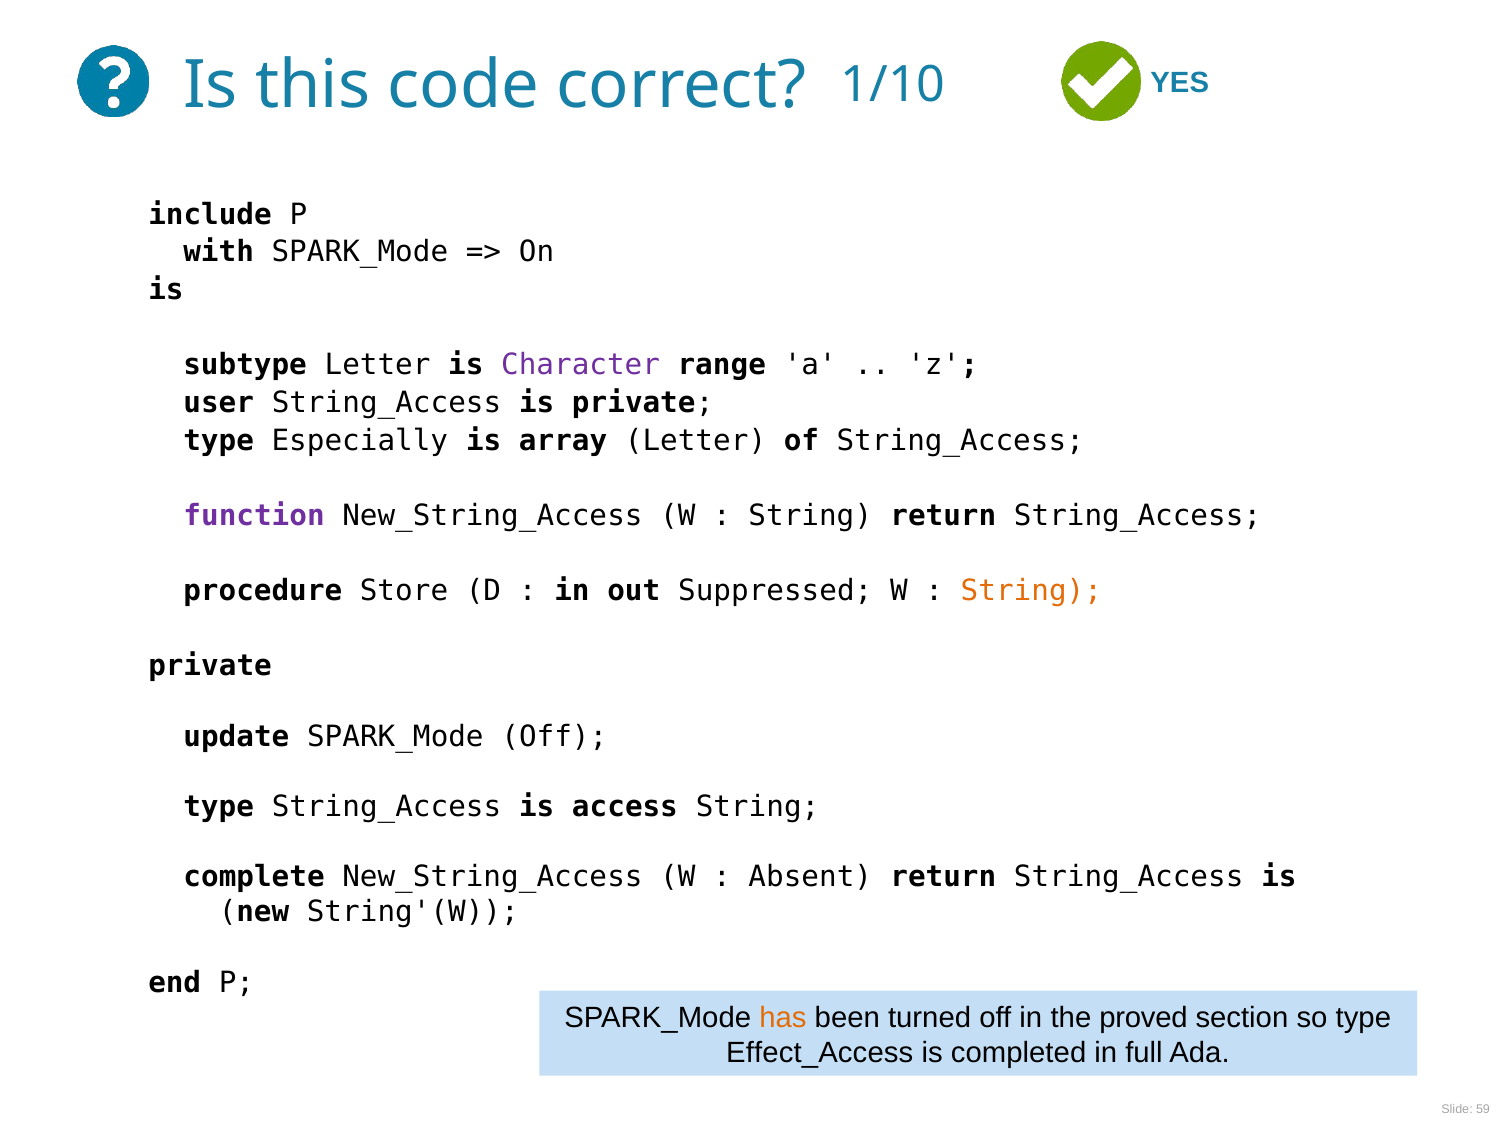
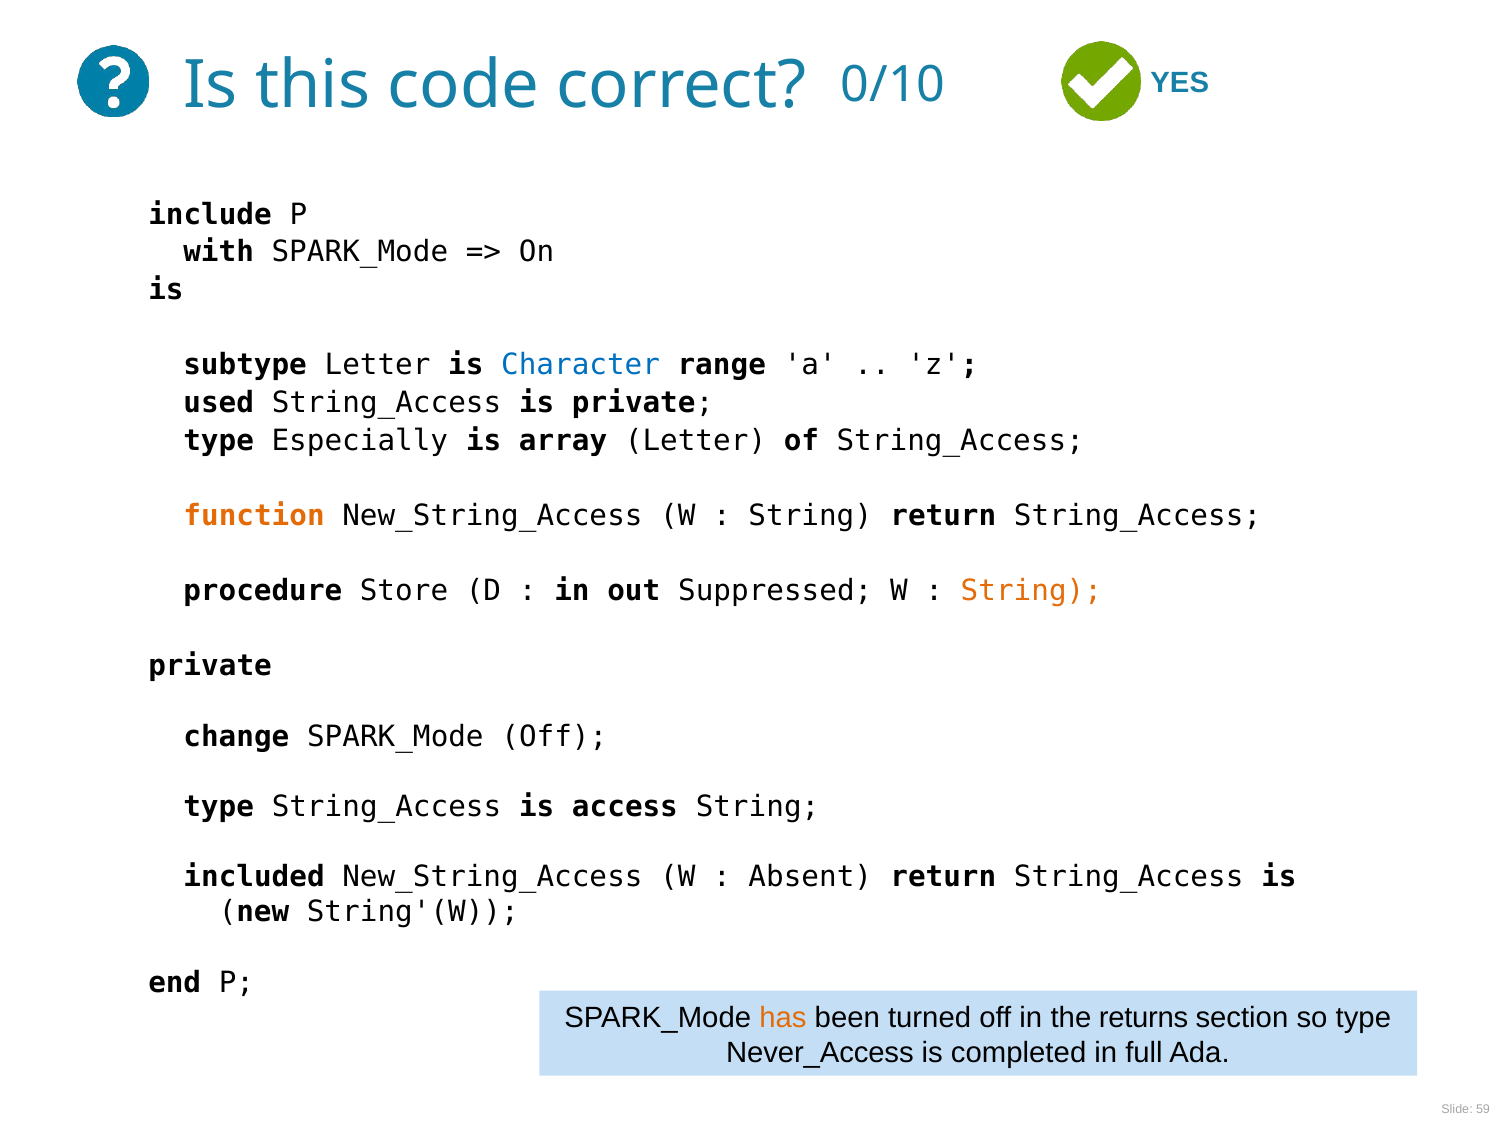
1/10: 1/10 -> 0/10 (893, 85)
Character colour: purple -> blue (581, 365)
user: user -> used (219, 403)
function colour: purple -> orange (254, 516)
update: update -> change (236, 737)
complete: complete -> included (254, 877)
proved: proved -> returns (1143, 1018)
Effect_Access: Effect_Access -> Never_Access (820, 1053)
